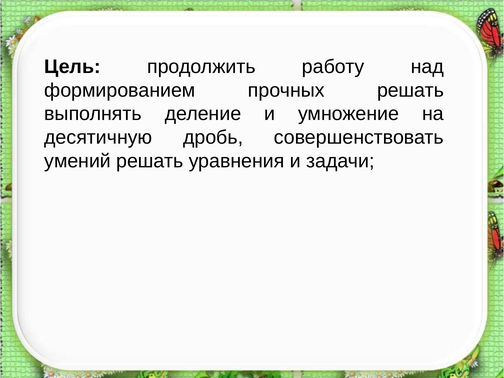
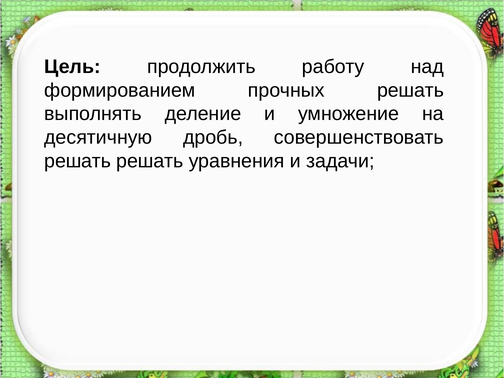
умений: умений -> решать (78, 161)
